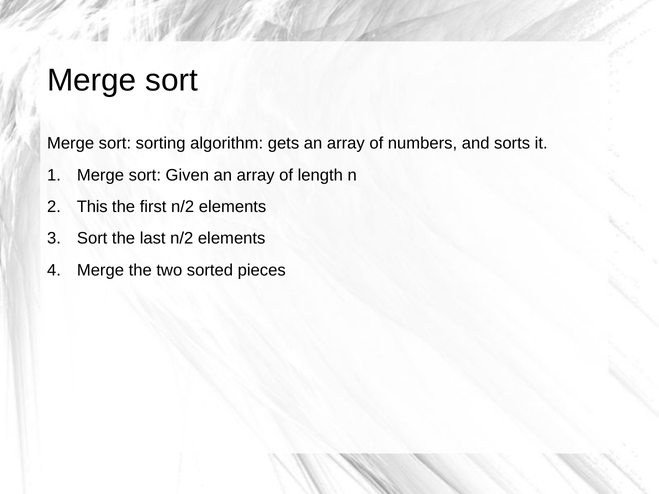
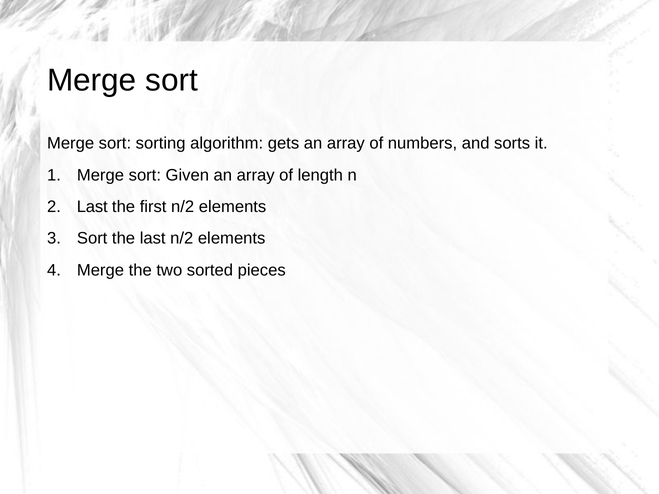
This: This -> Last (92, 207)
